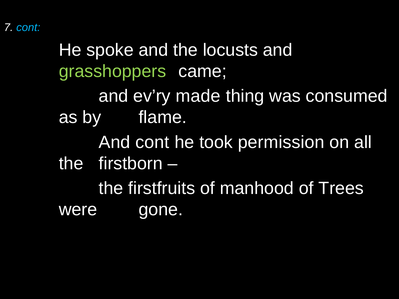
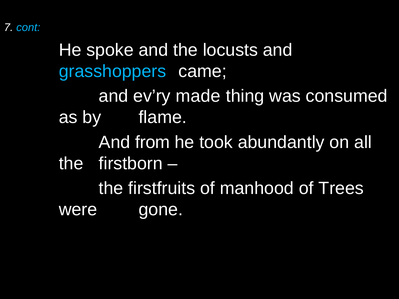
grasshoppers colour: light green -> light blue (113, 71)
And cont: cont -> from (153, 142)
permission: permission -> abundantly (281, 142)
